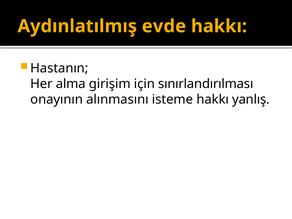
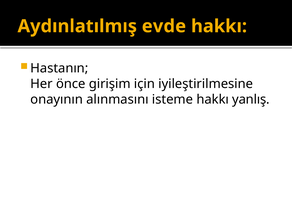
alma: alma -> önce (71, 84)
sınırlandırılması: sınırlandırılması -> iyileştirilmesine (206, 84)
